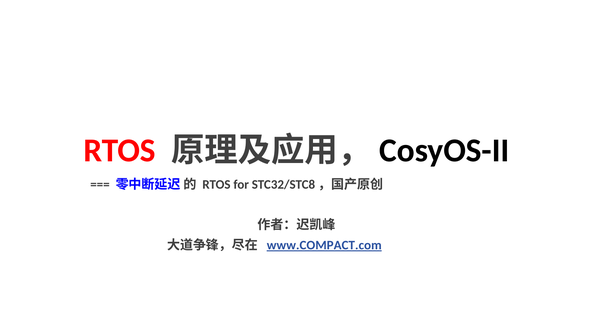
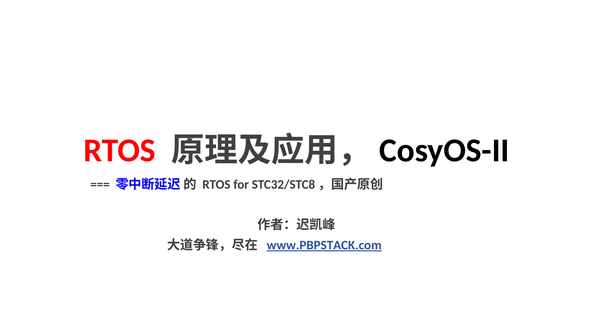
www.COMPACT.com: www.COMPACT.com -> www.PBPSTACK.com (324, 245)
